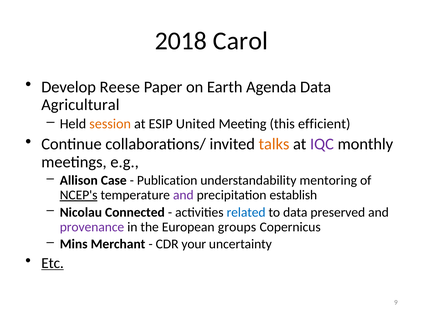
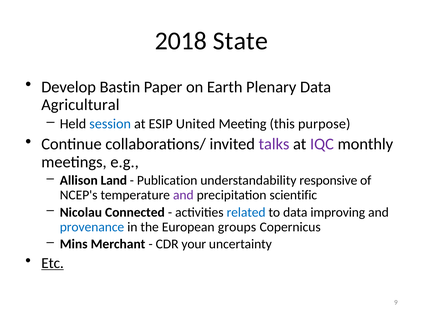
Carol: Carol -> State (240, 41)
Reese: Reese -> Bastin (120, 87)
Agenda: Agenda -> Plenary (271, 87)
session colour: orange -> blue (110, 124)
efficient: efficient -> purpose (324, 124)
talks colour: orange -> purple (274, 144)
Case: Case -> Land (114, 181)
mentoring: mentoring -> responsive (328, 181)
NCEP's underline: present -> none (79, 195)
establish: establish -> scientific (293, 195)
preserved: preserved -> improving (338, 212)
provenance colour: purple -> blue (92, 227)
